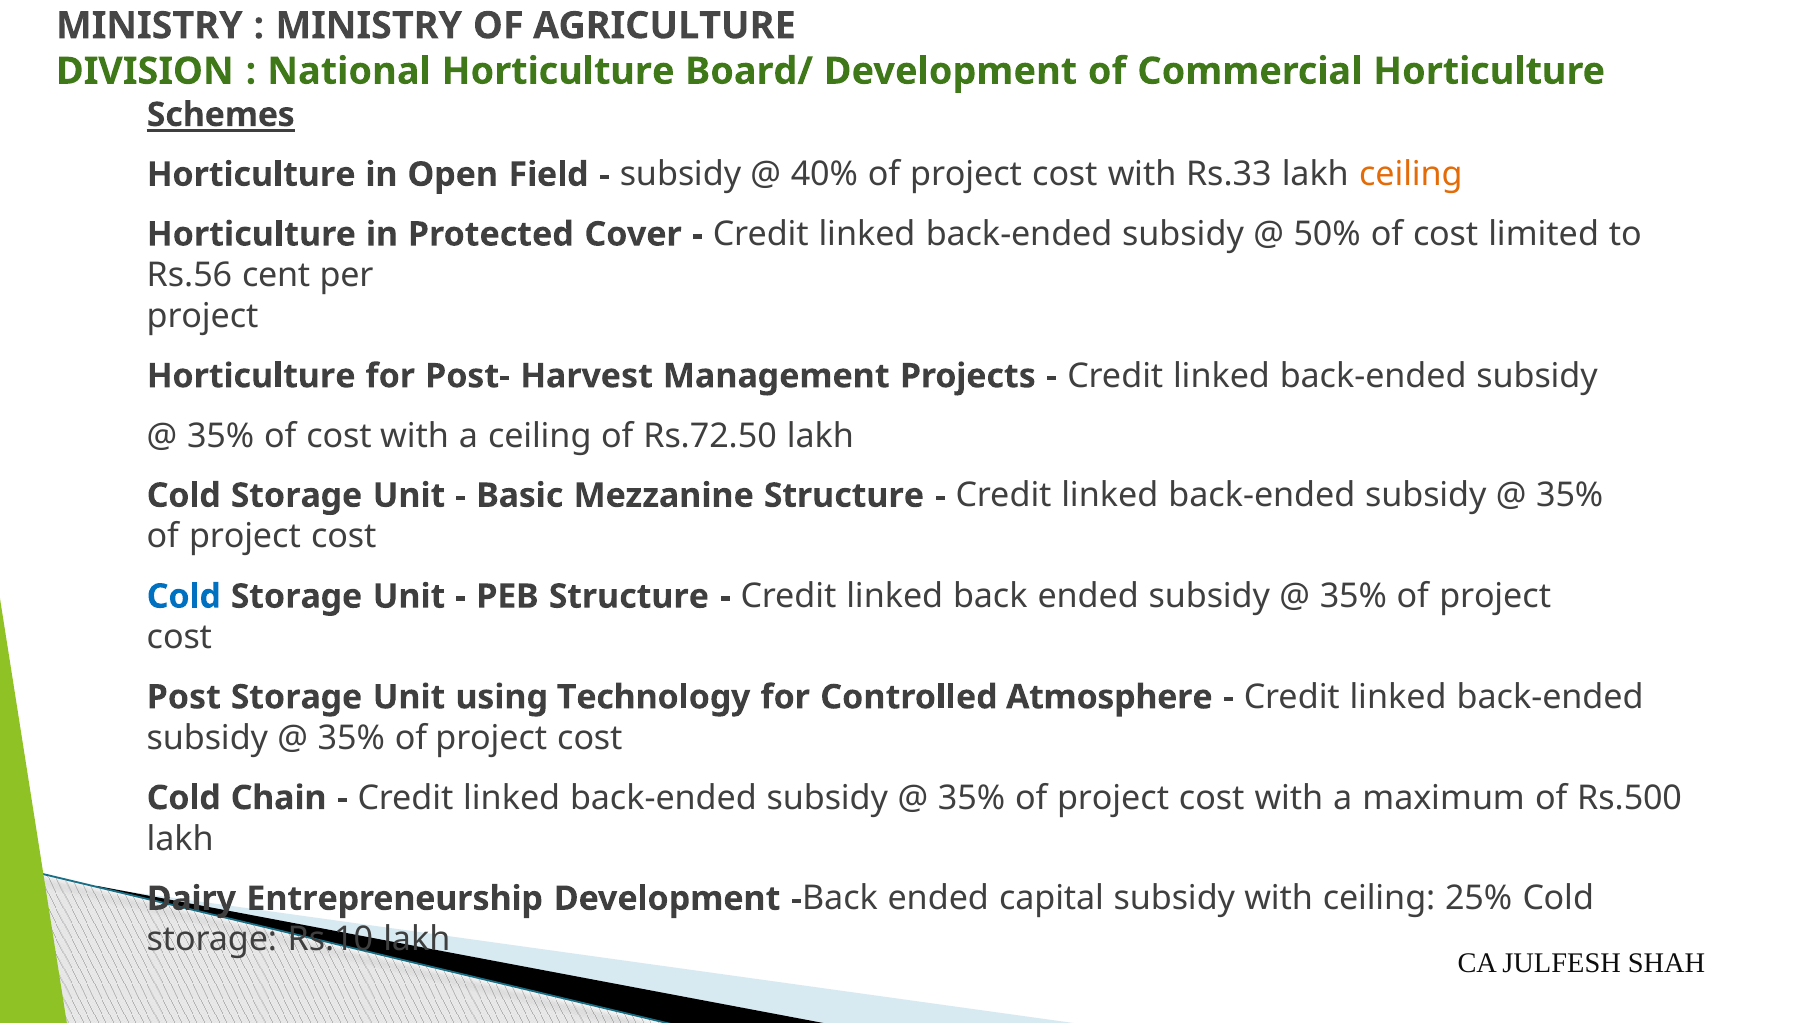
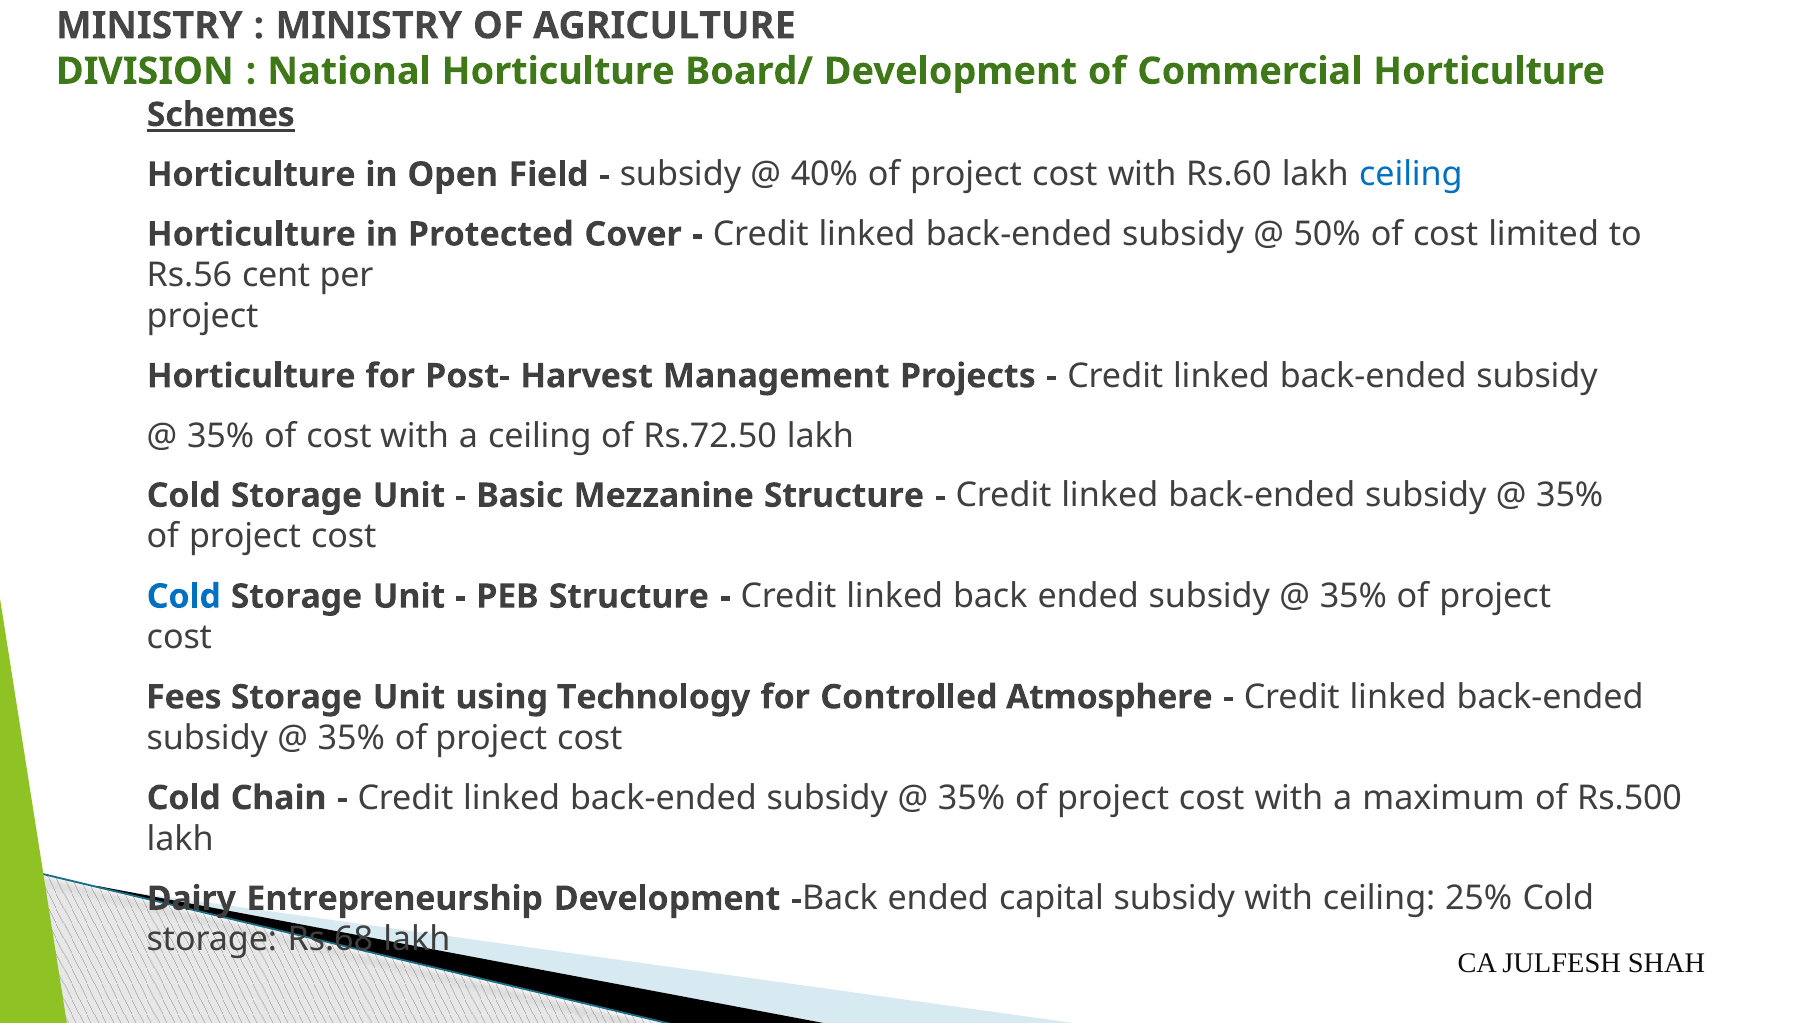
Rs.33: Rs.33 -> Rs.60 (1229, 175)
ceiling colour: orange -> blue (1411, 175)
Post: Post -> Fees (184, 697)
Rs.10: Rs.10 -> Rs.68 (330, 939)
